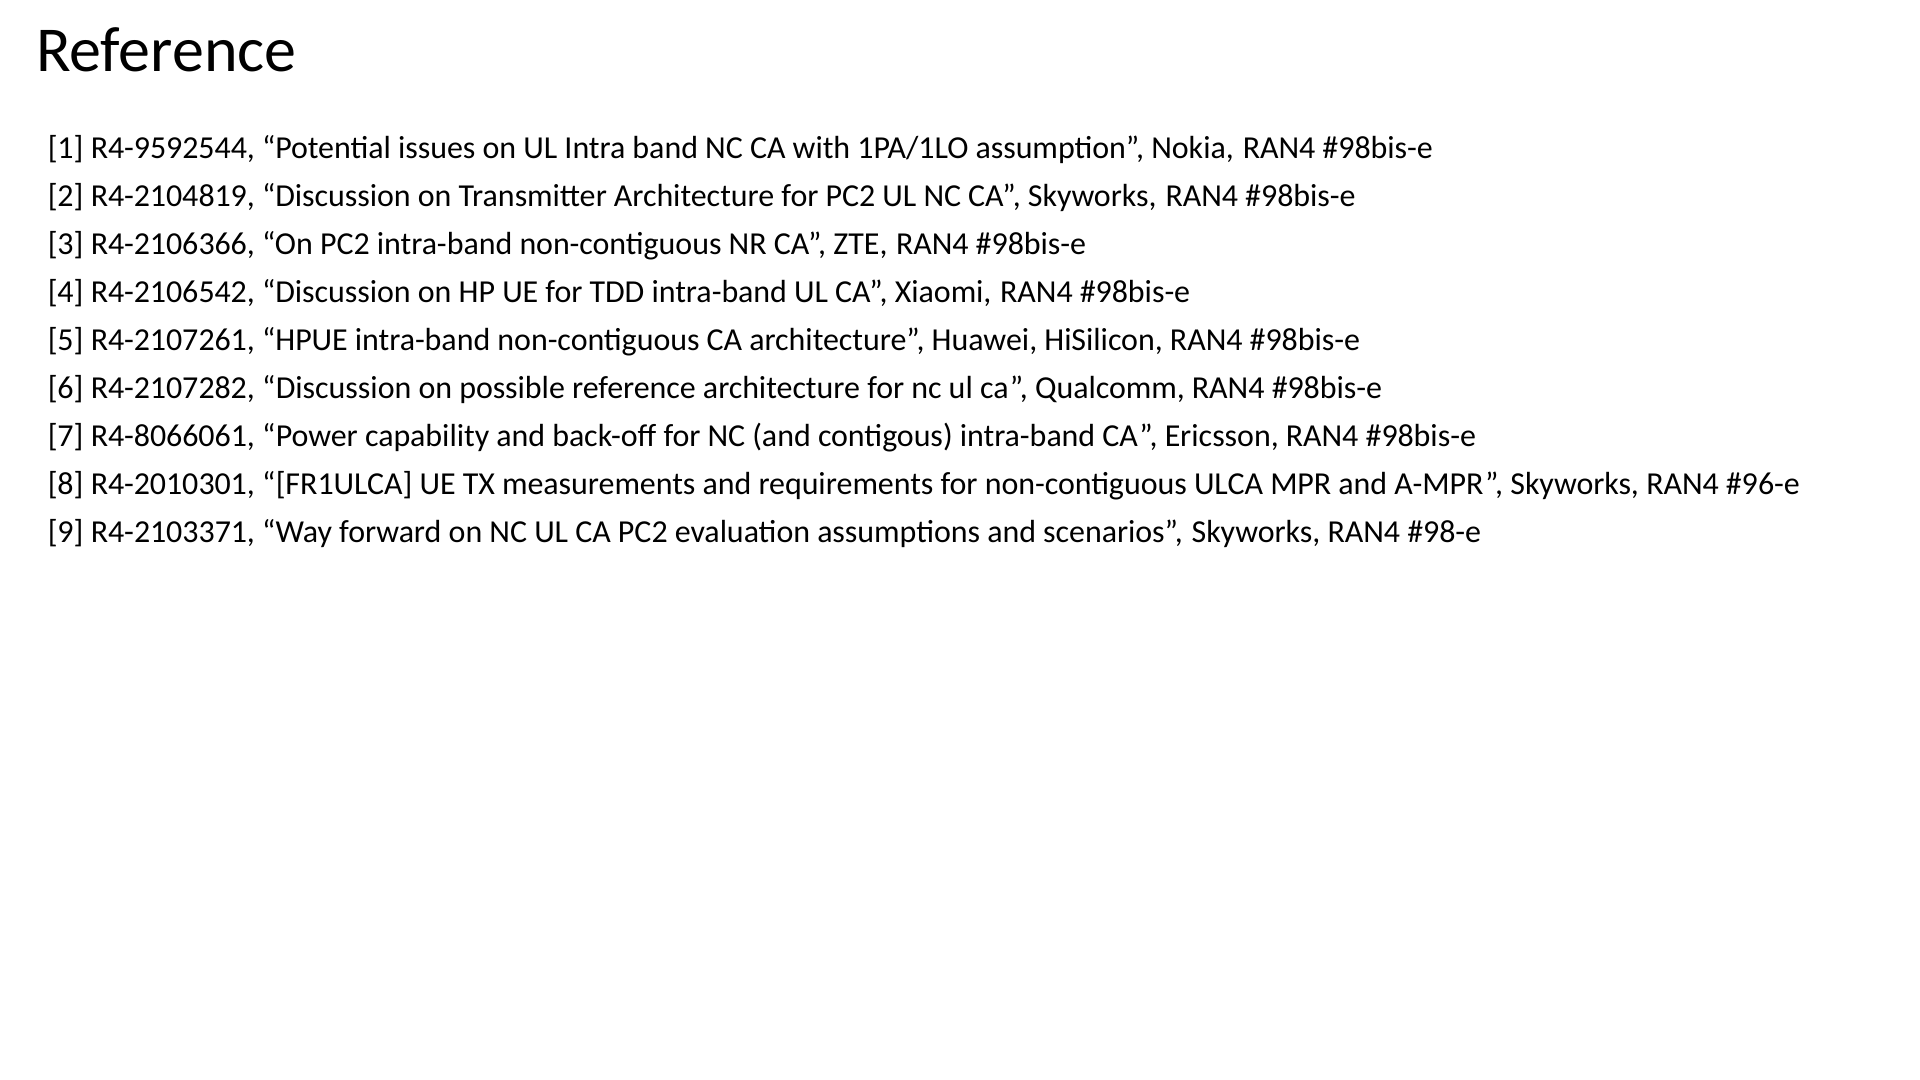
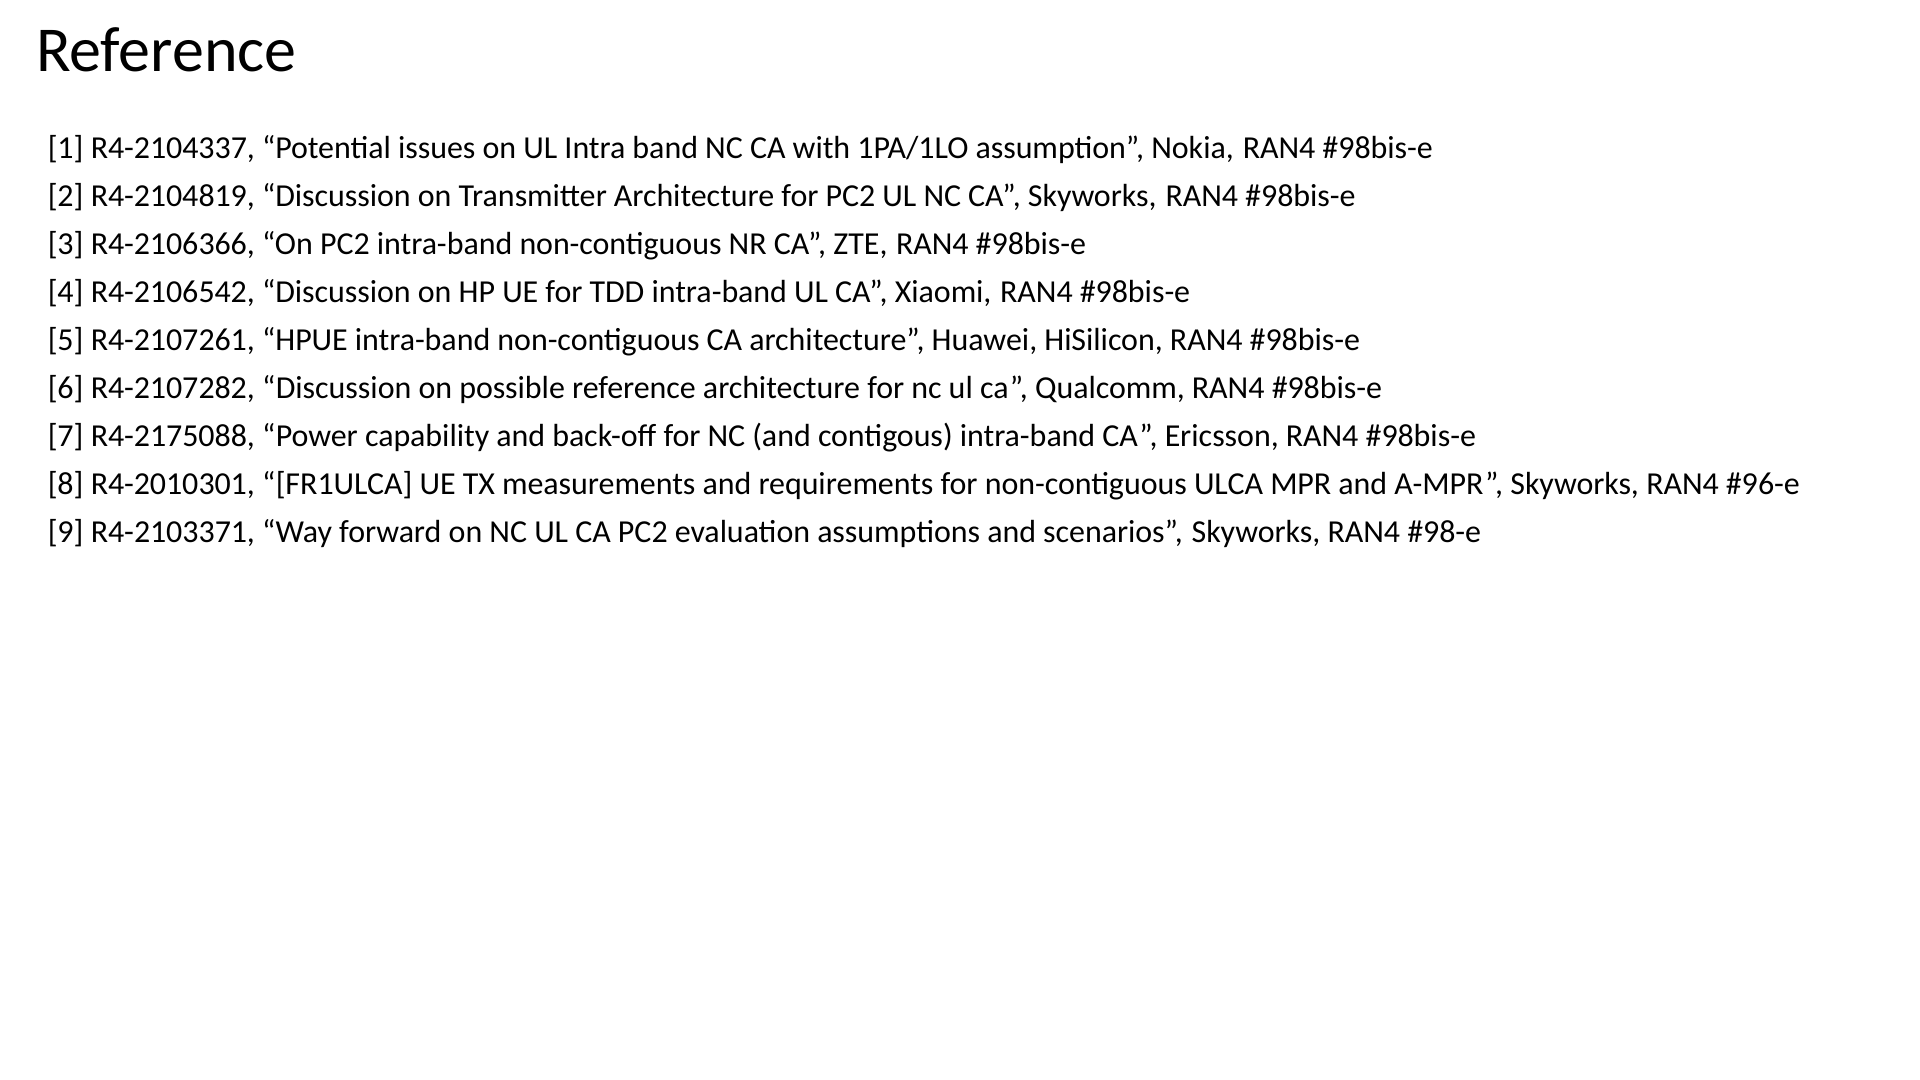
R4-9592544: R4-9592544 -> R4-2104337 (173, 148)
R4-8066061: R4-8066061 -> R4-2175088 (173, 436)
